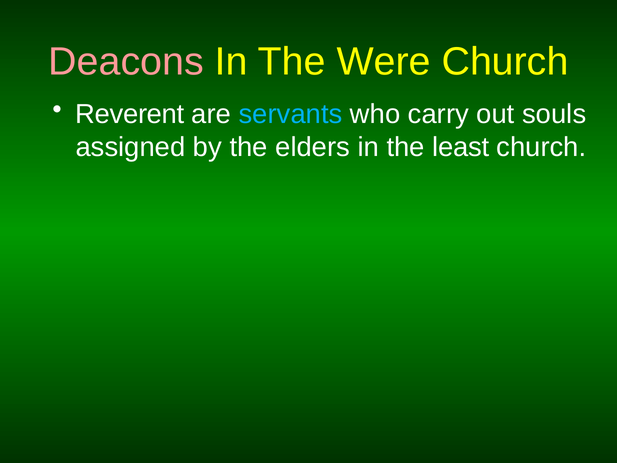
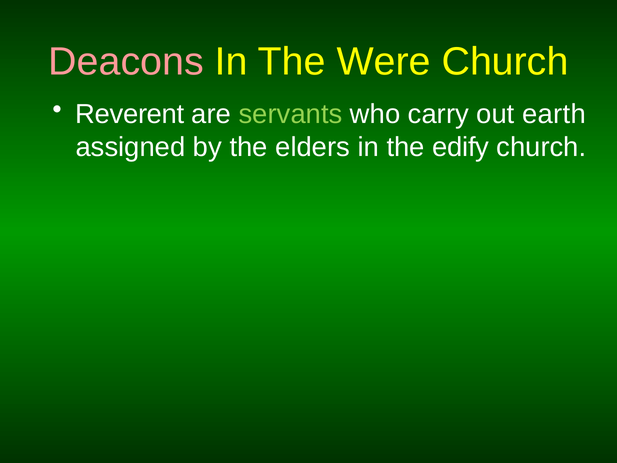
servants colour: light blue -> light green (291, 114)
souls: souls -> earth (554, 114)
least: least -> edify (461, 147)
